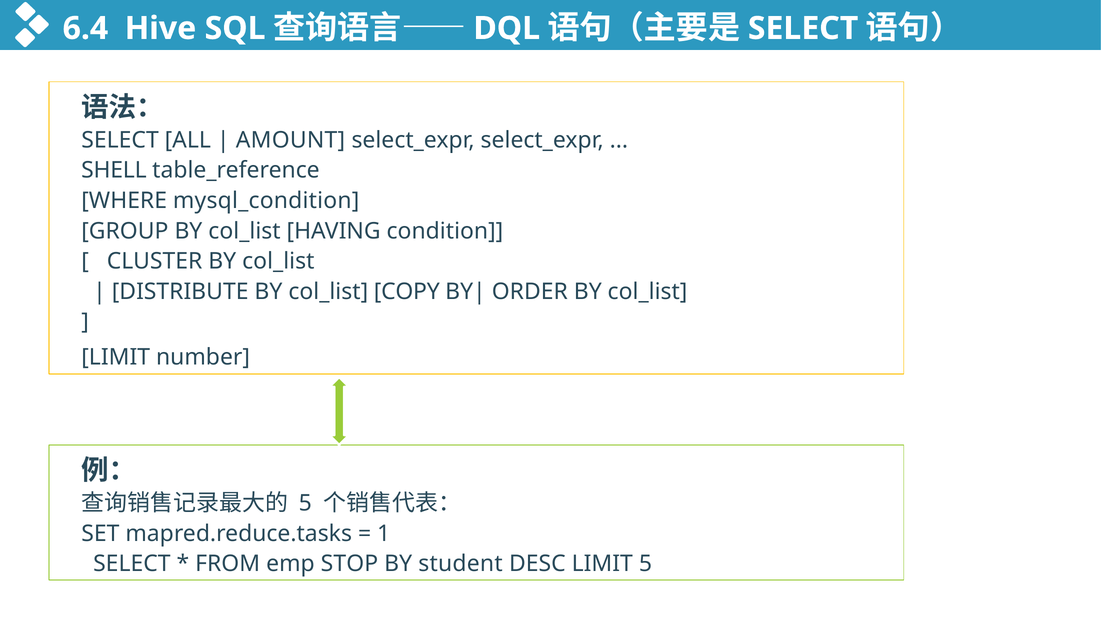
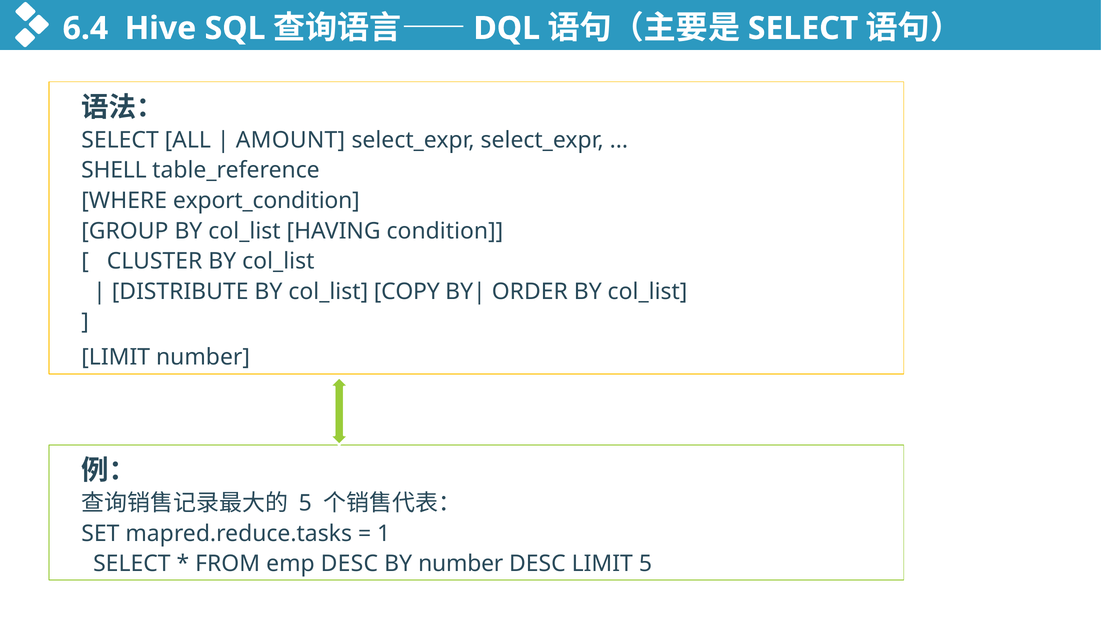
mysql_condition: mysql_condition -> export_condition (266, 201)
emp STOP: STOP -> DESC (349, 564)
BY student: student -> number (461, 564)
